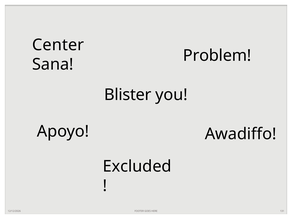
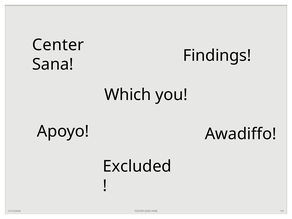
Problem: Problem -> Findings (217, 56)
Blister: Blister -> Which (128, 95)
